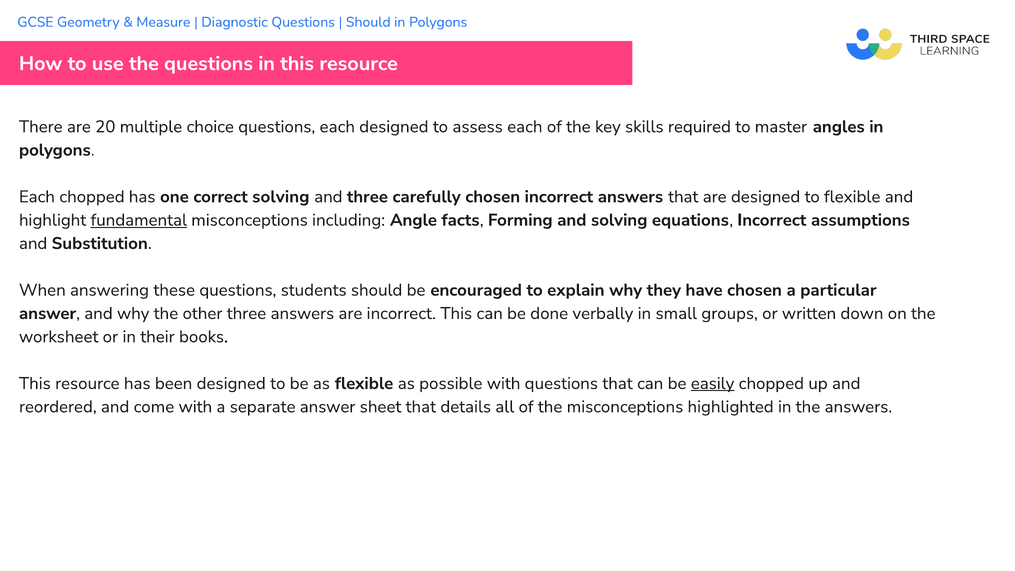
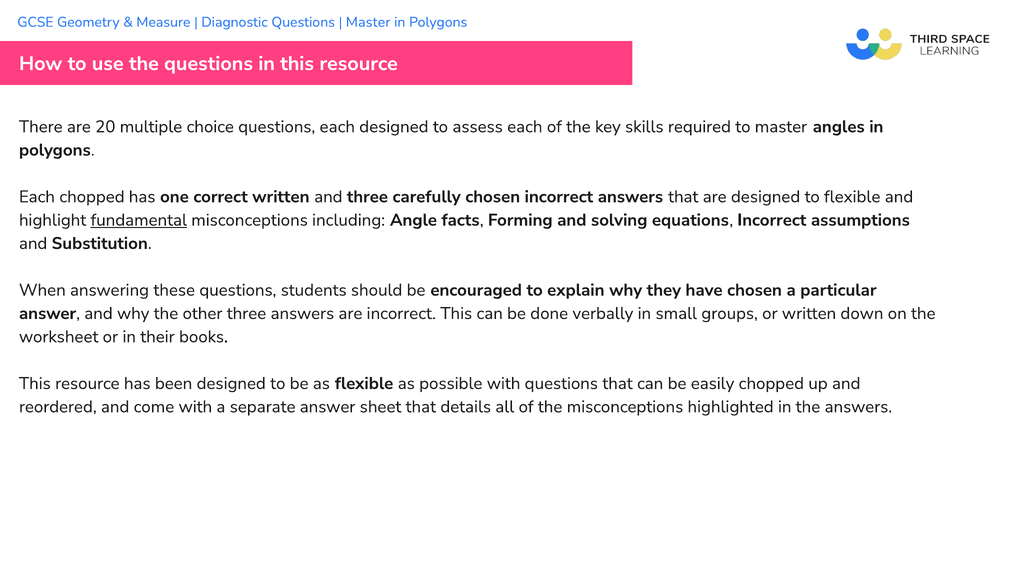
Should: Should -> Master (368, 22)
correct solving: solving -> written (281, 197)
easily underline: present -> none (713, 383)
